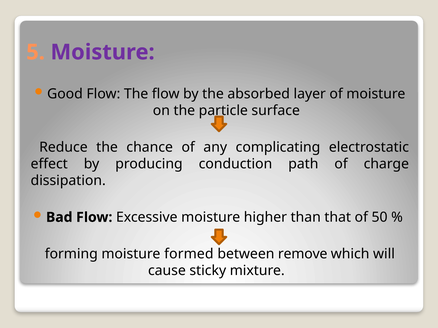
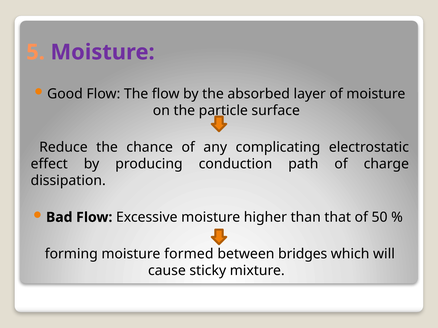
remove: remove -> bridges (303, 254)
